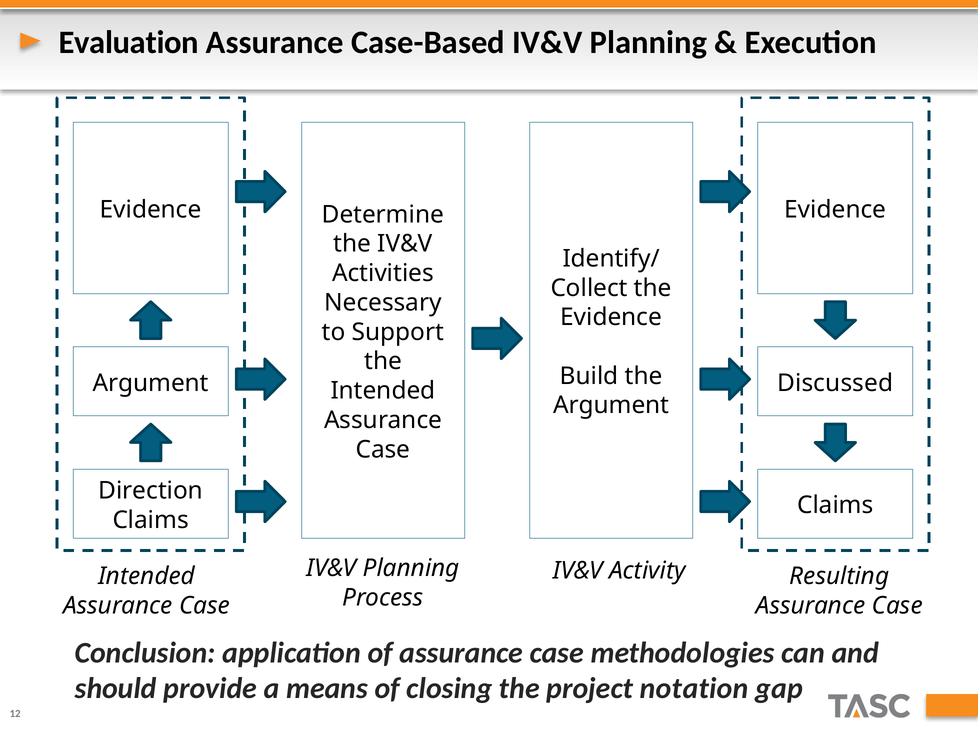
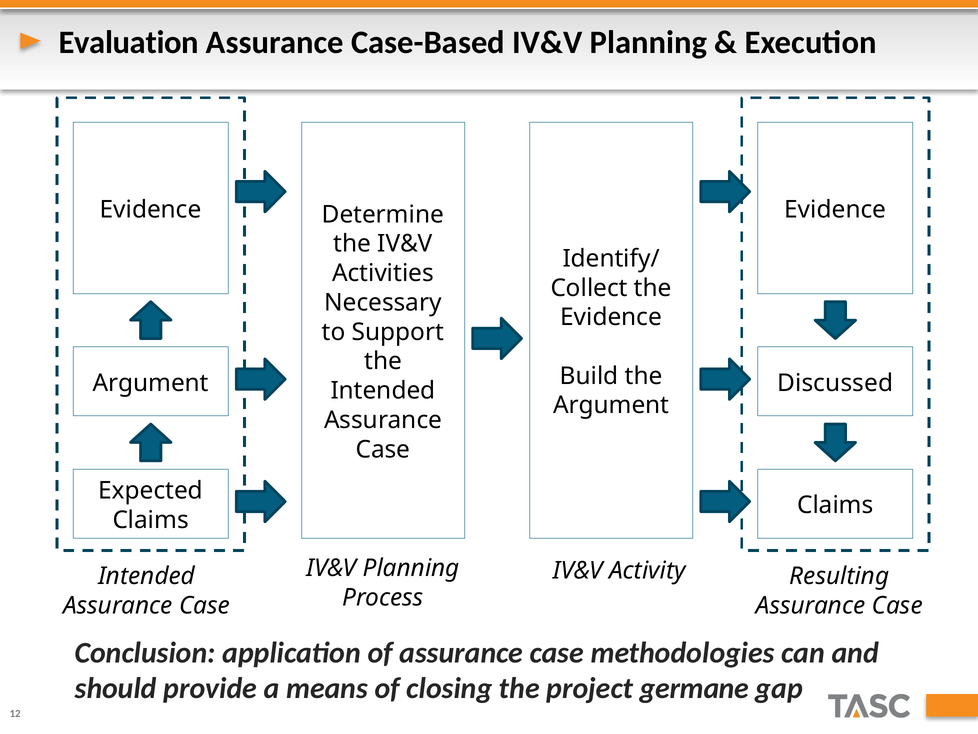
Direction: Direction -> Expected (151, 490)
notation: notation -> germane (694, 688)
